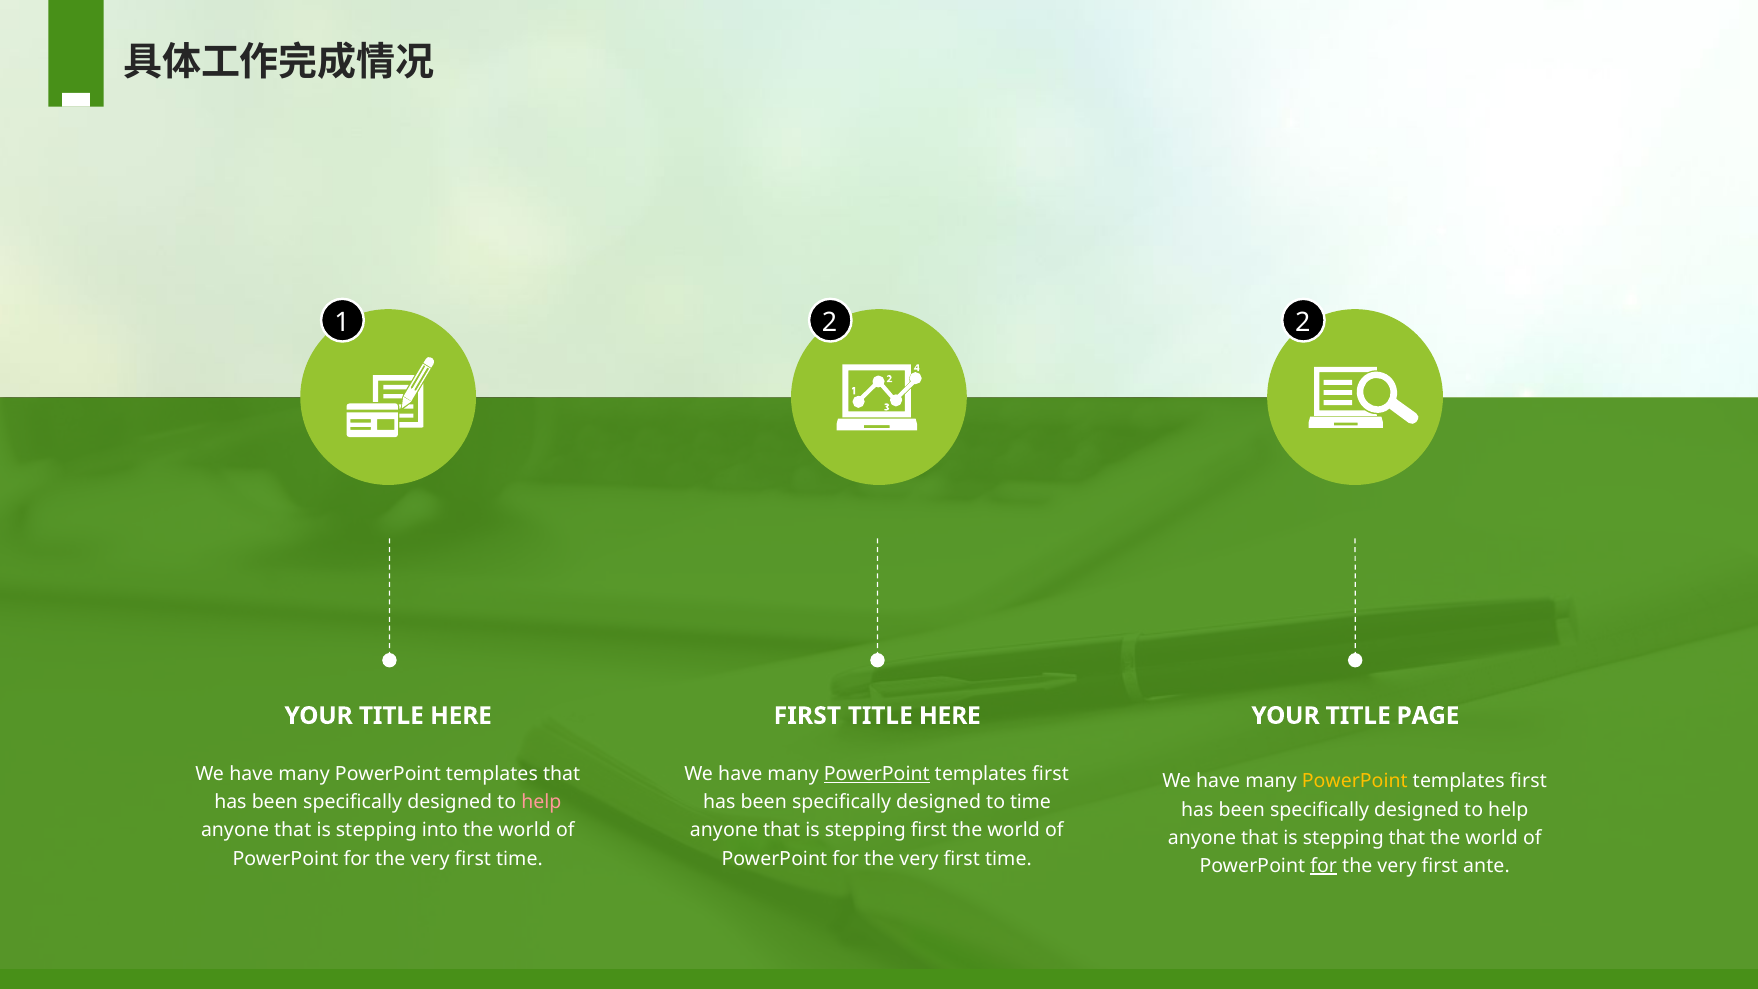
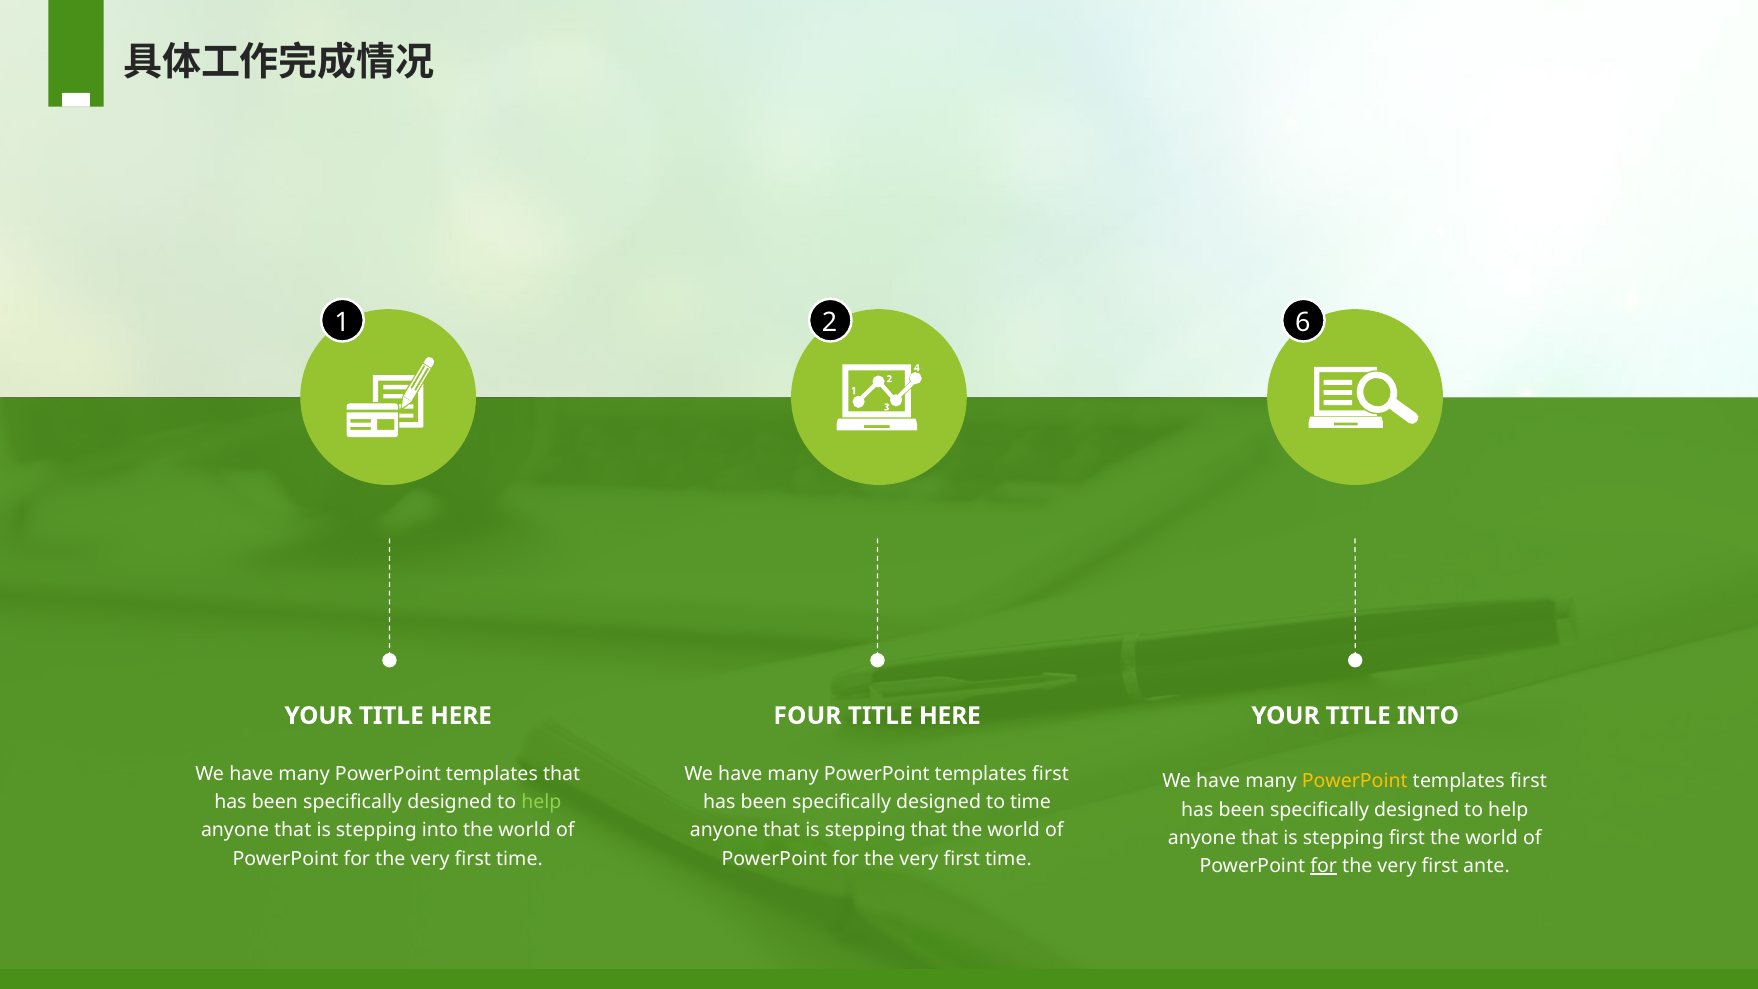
2 2: 2 -> 6 (1303, 323)
FIRST: FIRST -> FOUR (807, 716)
TITLE PAGE: PAGE -> INTO (1428, 716)
PowerPoint underline: present -> none (877, 774)
help colour: pink -> light green (541, 802)
stepping first: first -> that (929, 830)
stepping that: that -> first (1407, 838)
